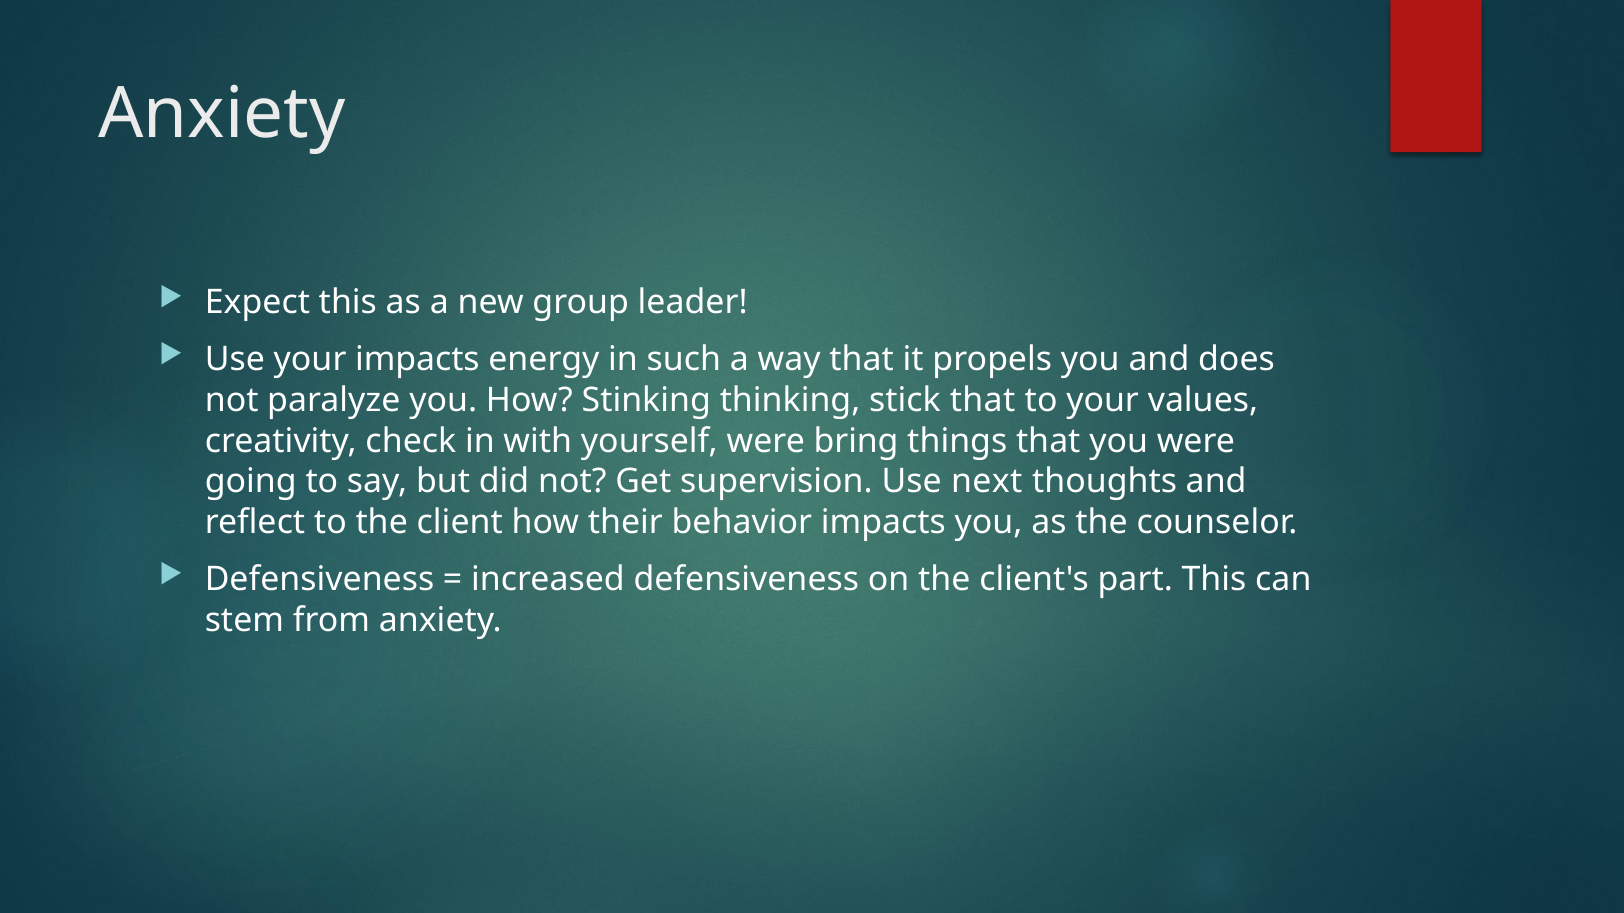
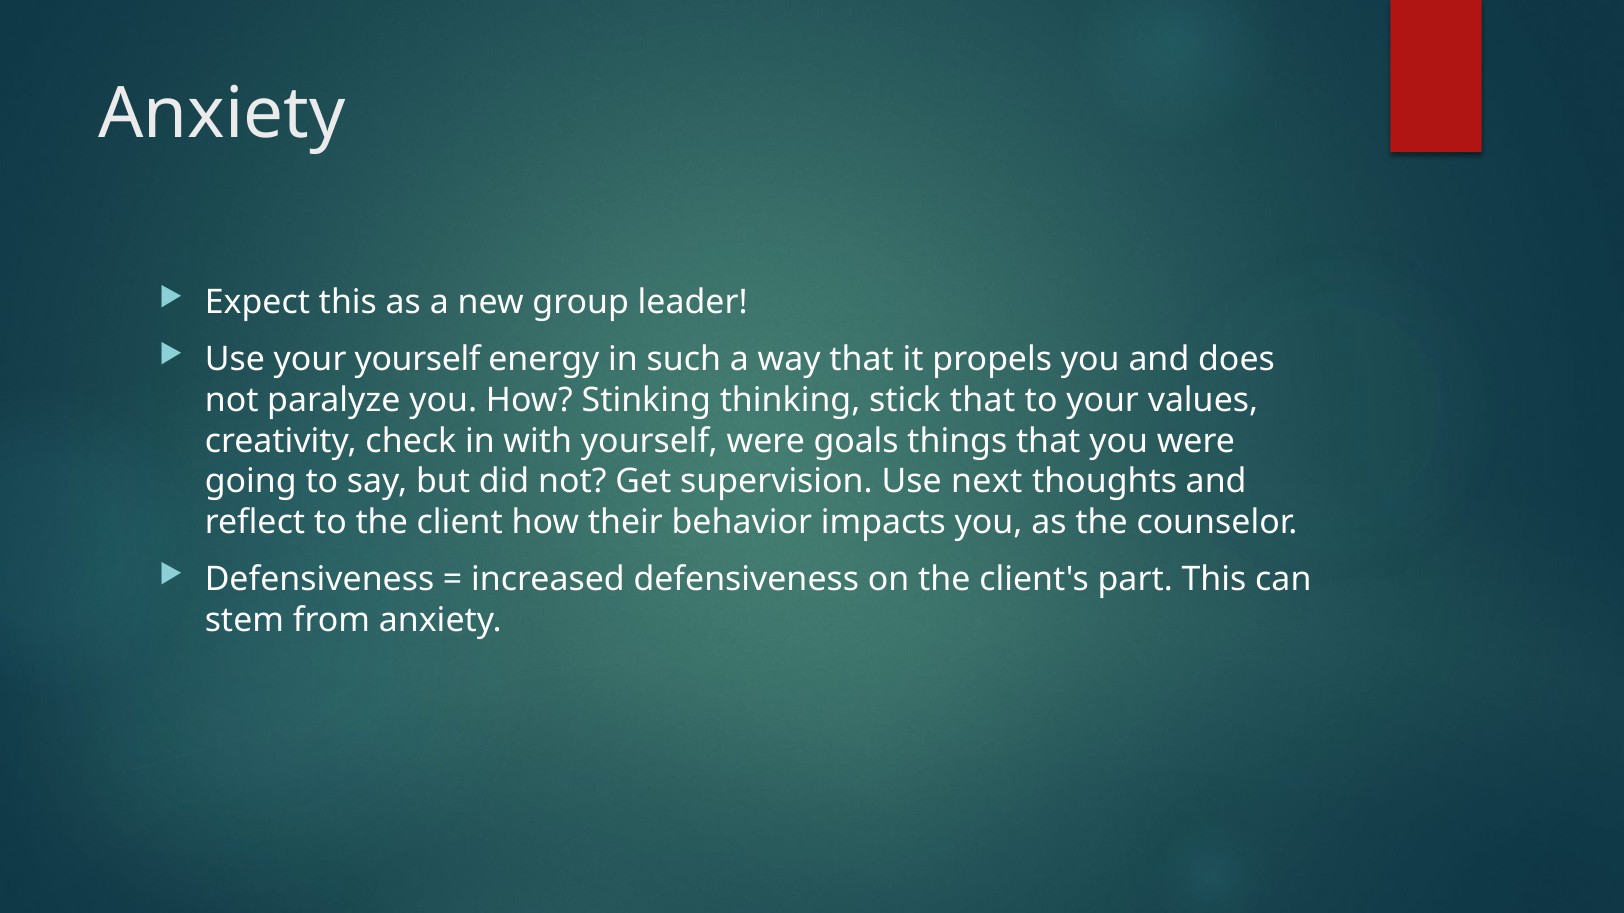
your impacts: impacts -> yourself (418, 360)
bring: bring -> goals (856, 441)
